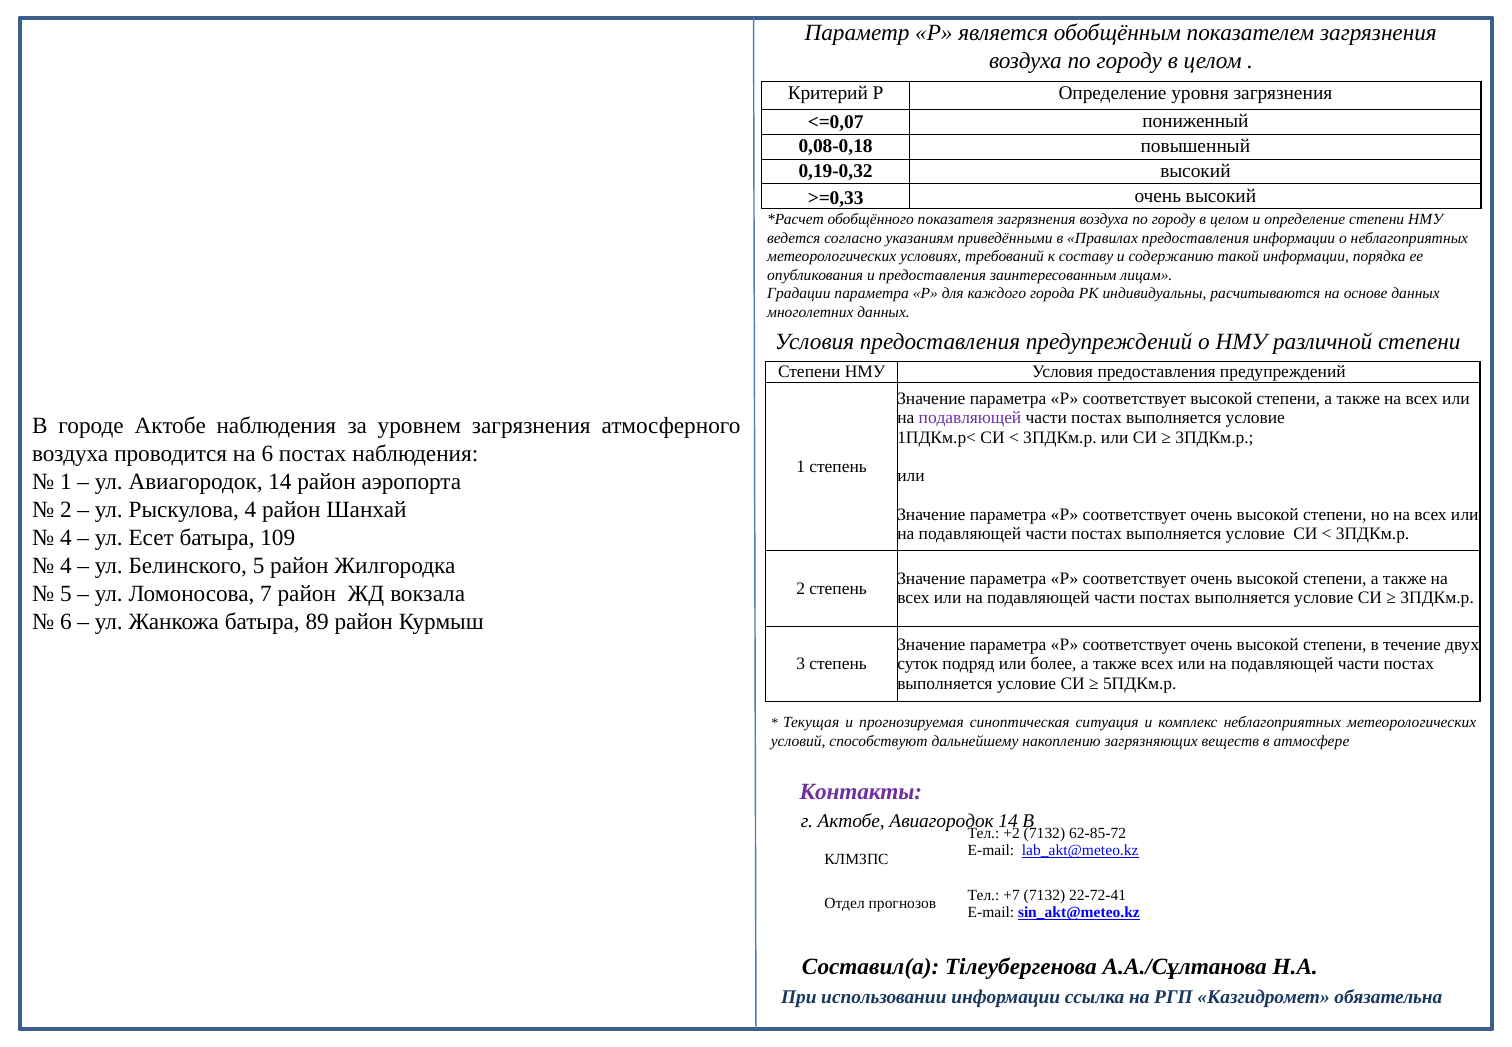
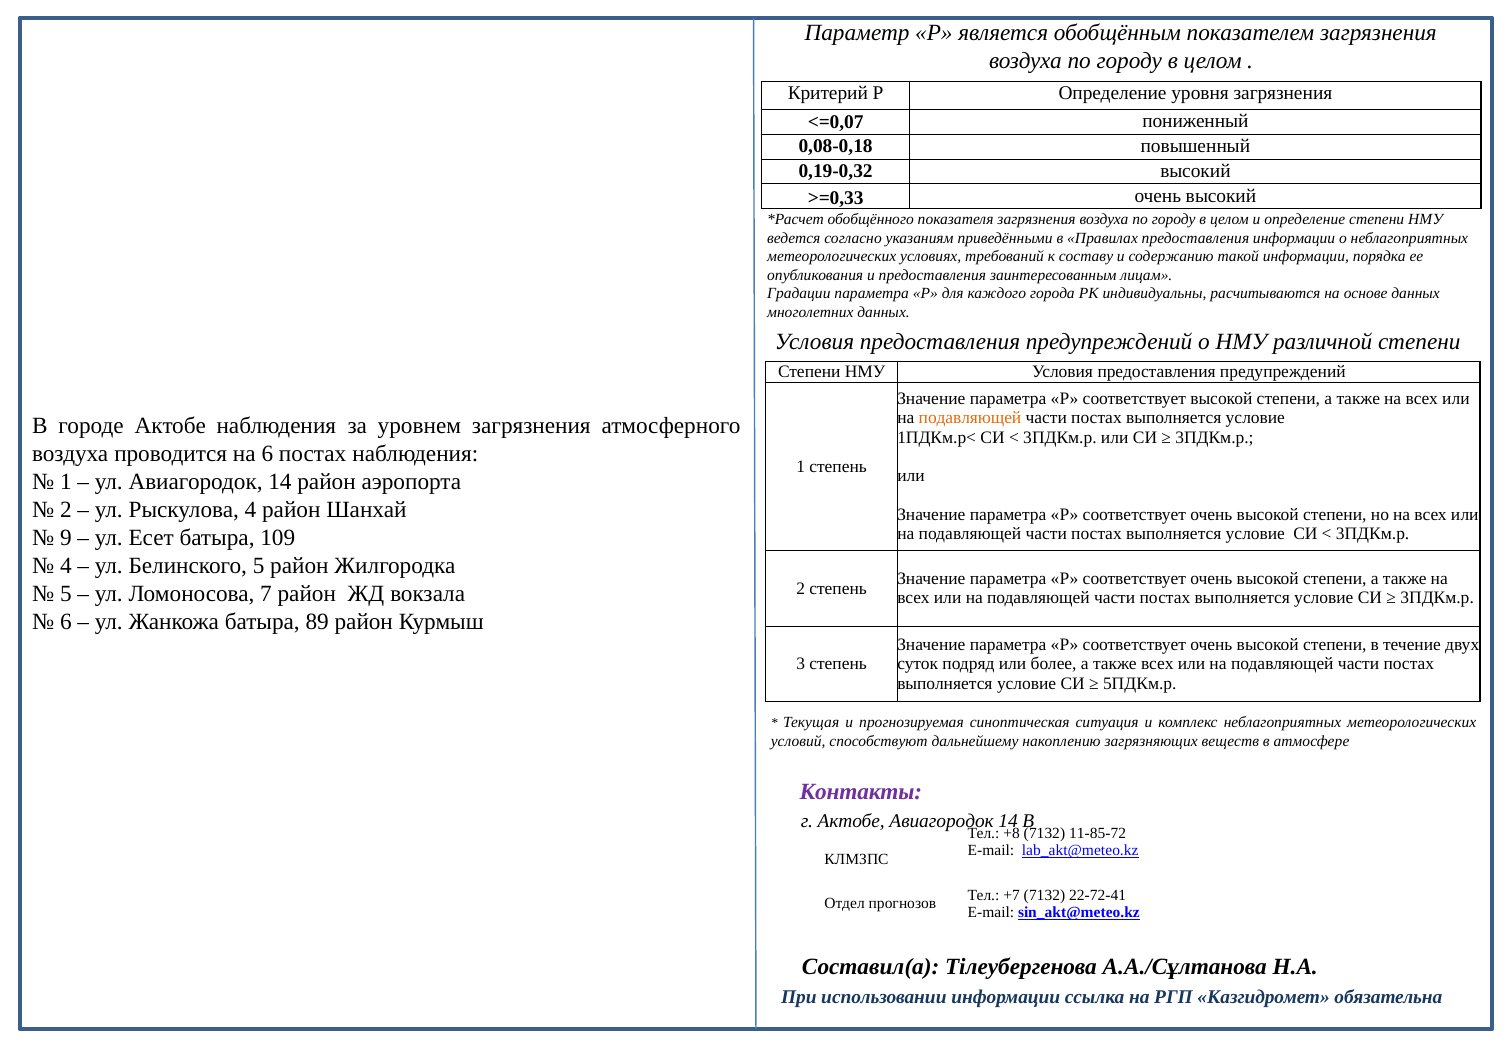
подавляющей colour: purple -> orange (970, 418)
4: 4 -> 9 (66, 538)
+2: +2 -> +8 (1012, 833)
62-85-72: 62-85-72 -> 11-85-72 (1098, 833)
